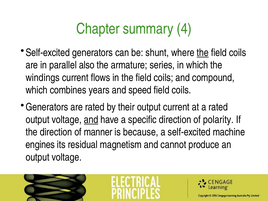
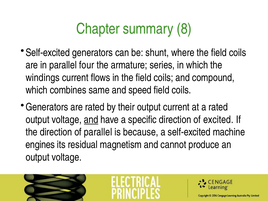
4: 4 -> 8 (184, 29)
the underline: present -> none (203, 53)
also: also -> four (87, 65)
years: years -> same (99, 90)
polarity: polarity -> excited (218, 120)
of manner: manner -> parallel (98, 132)
